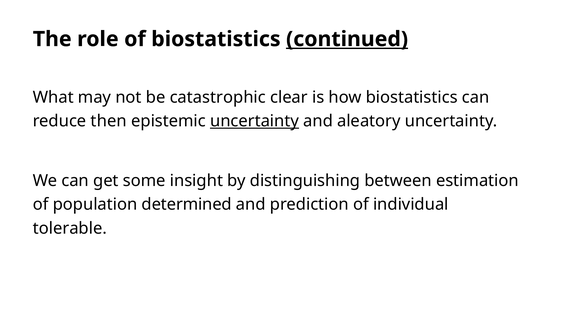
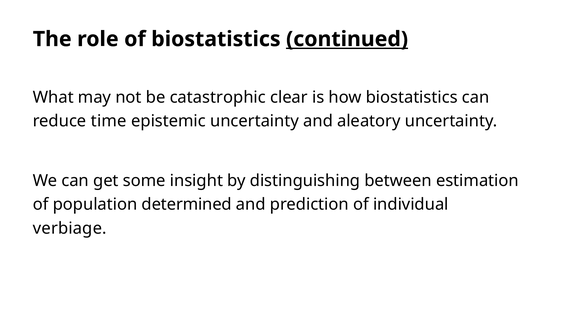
then: then -> time (109, 121)
uncertainty underline: present -> none (255, 121)
tolerable: tolerable -> verbiage (70, 228)
